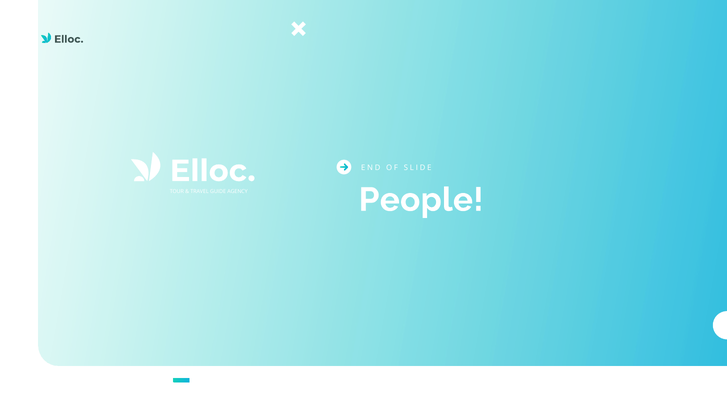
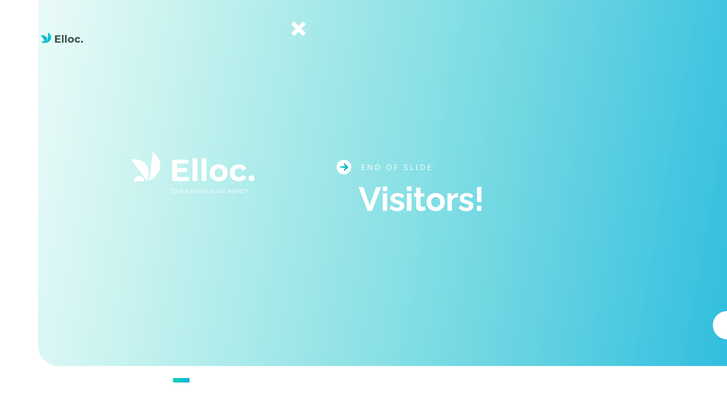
People: People -> Visitors (421, 200)
